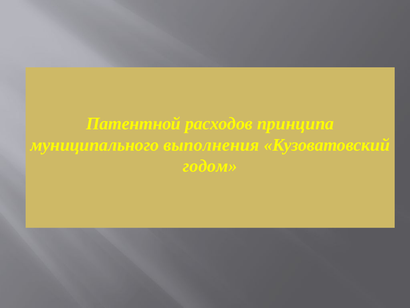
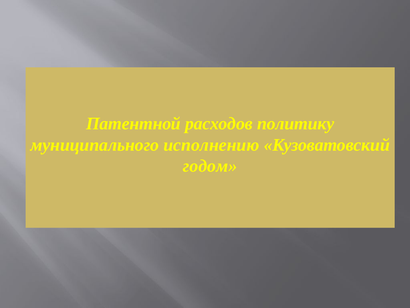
принципа: принципа -> политику (296, 123)
выполнения: выполнения -> исполнению (211, 145)
